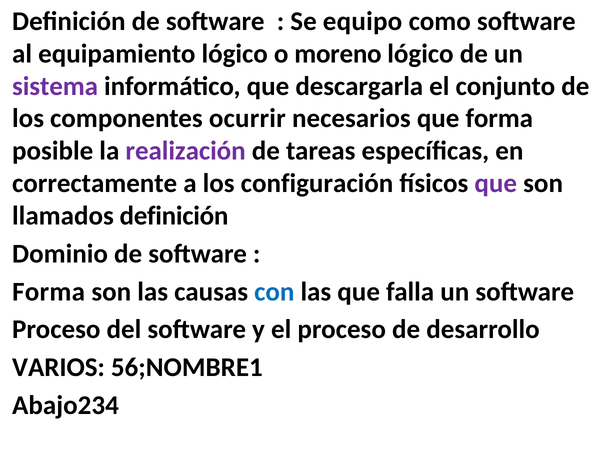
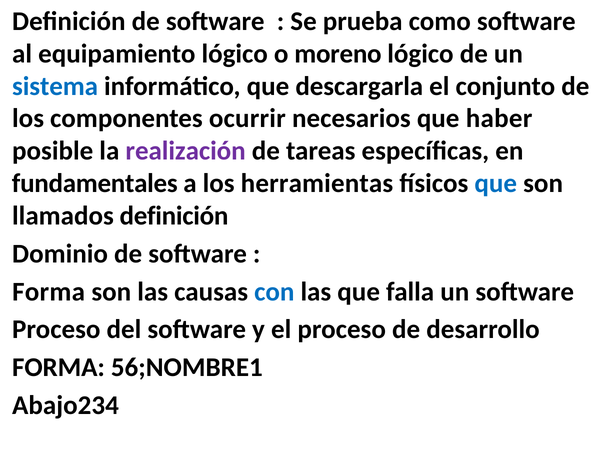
equipo: equipo -> prueba (363, 21)
sistema colour: purple -> blue (55, 86)
que forma: forma -> haber (499, 119)
correctamente: correctamente -> fundamentales (95, 183)
configuración: configuración -> herramientas (317, 183)
que colour: purple -> blue (496, 183)
VARIOS: VARIOS -> FORMA (59, 367)
